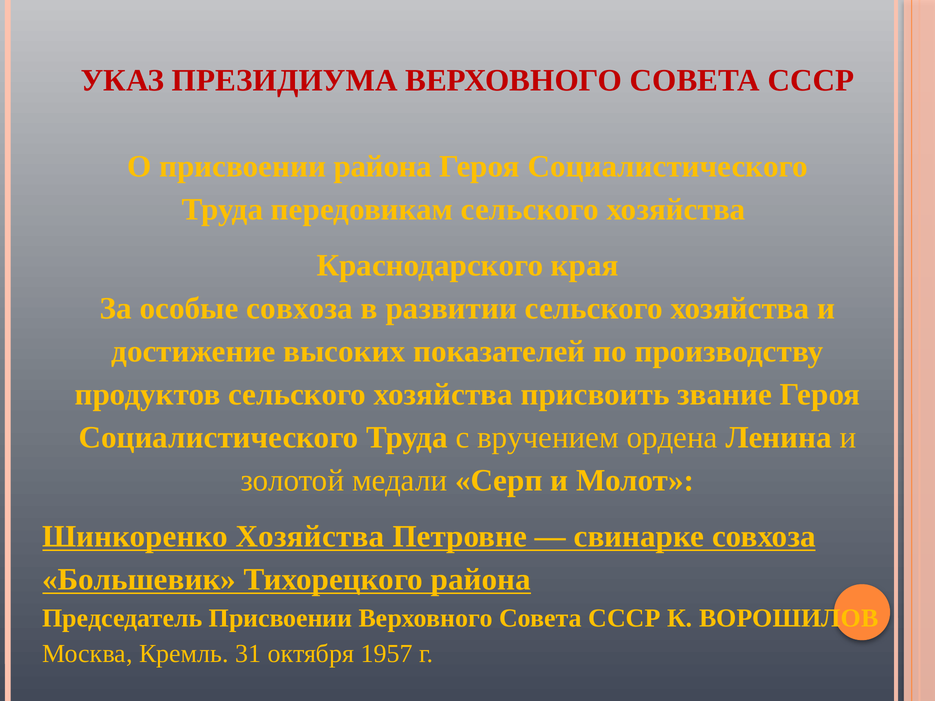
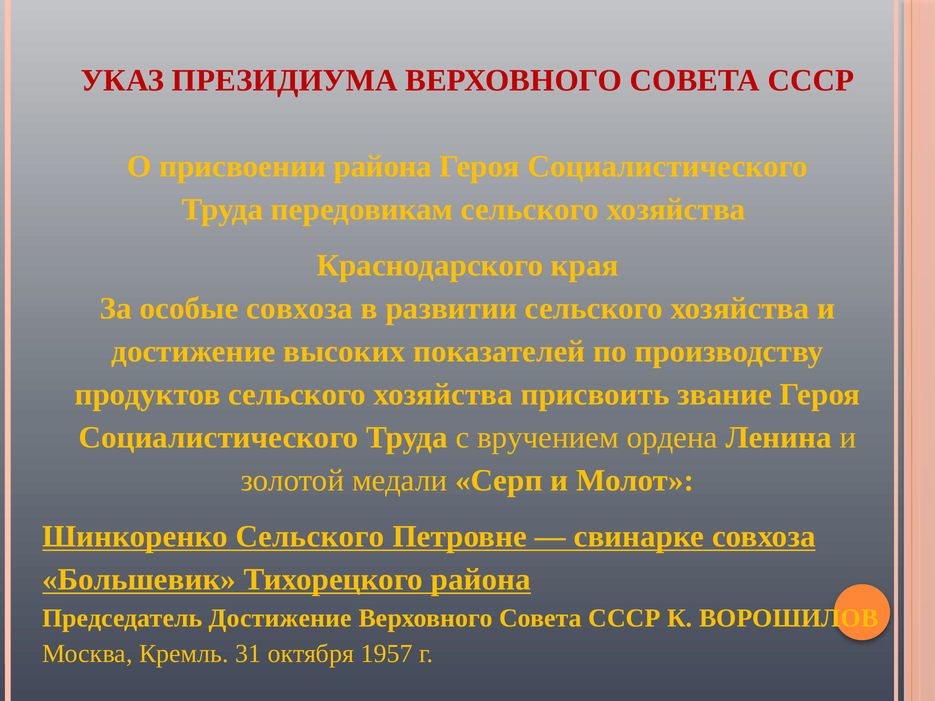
Шинкоренко Хозяйства: Хозяйства -> Сельского (310, 537)
Председатель Присвоении: Присвоении -> Достижение (280, 618)
